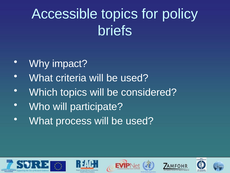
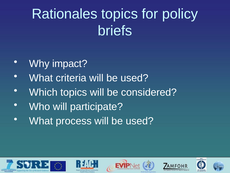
Accessible: Accessible -> Rationales (65, 14)
